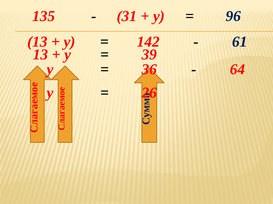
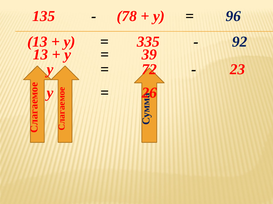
31: 31 -> 78 (127, 16)
142: 142 -> 335 (148, 42)
61: 61 -> 92 (240, 42)
36: 36 -> 72 (149, 70)
64: 64 -> 23 (238, 70)
